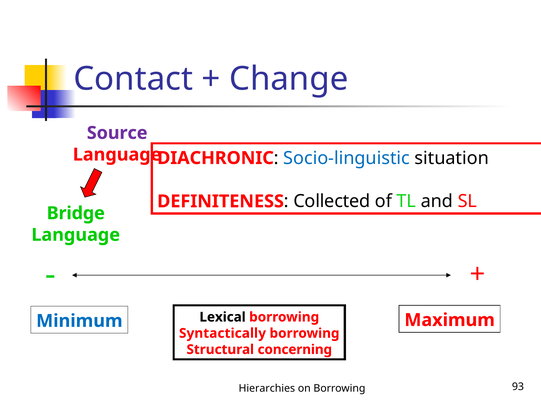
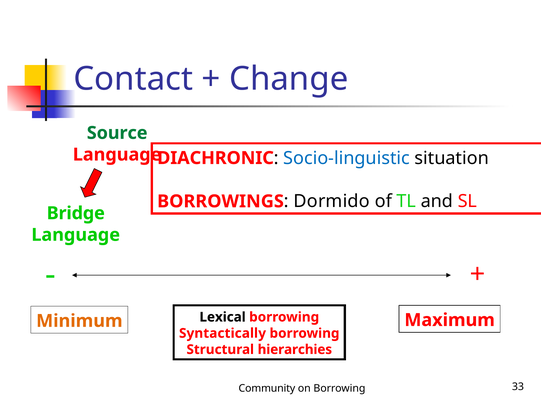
Source colour: purple -> green (117, 133)
DEFINITENESS: DEFINITENESS -> BORROWINGS (220, 201)
Collected: Collected -> Dormido (332, 201)
Minimum colour: blue -> orange (79, 321)
concerning: concerning -> hierarchies (295, 349)
Hierarchies: Hierarchies -> Community (267, 388)
93: 93 -> 33 (518, 386)
